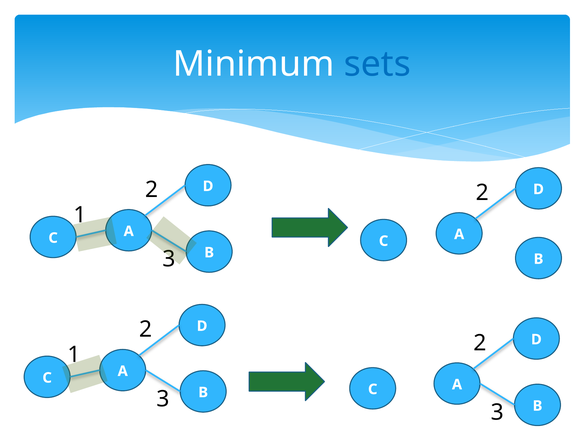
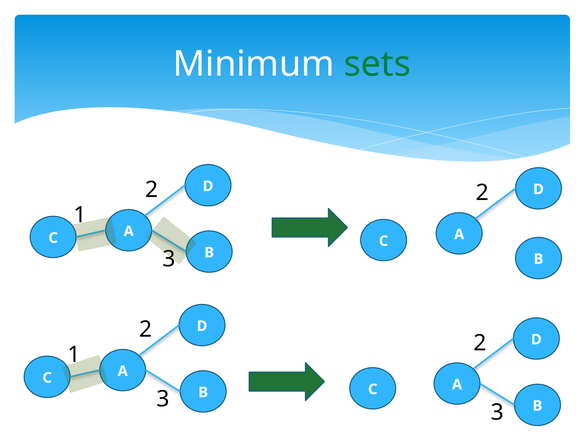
sets colour: blue -> green (377, 64)
